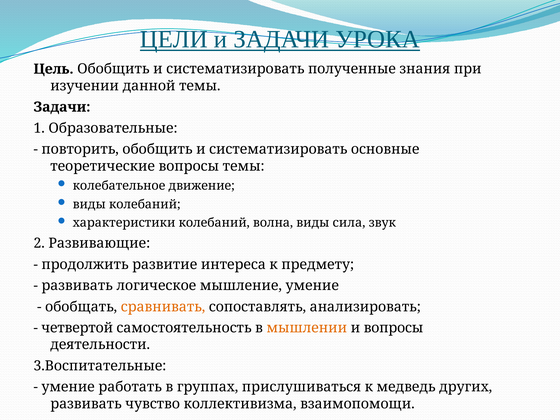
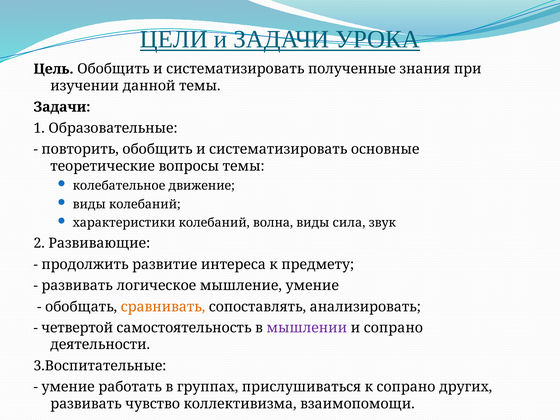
мышлении colour: orange -> purple (307, 328)
и вопросы: вопросы -> сопрано (393, 328)
к медведь: медведь -> сопрано (406, 387)
